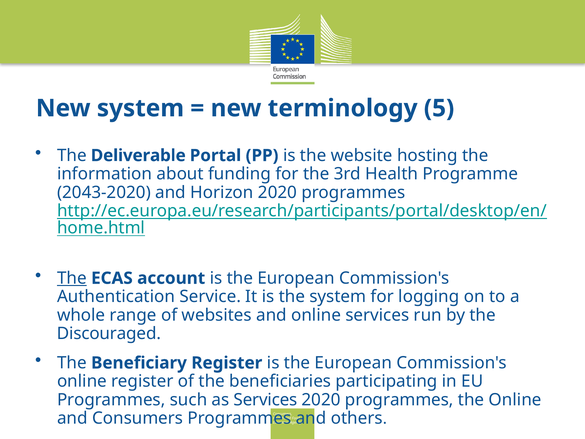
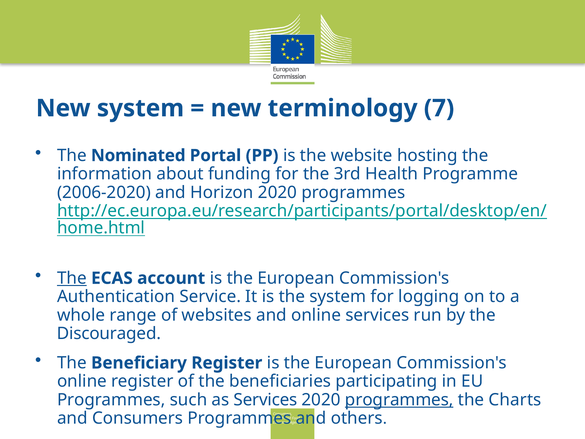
5: 5 -> 7 (439, 108)
Deliverable: Deliverable -> Nominated (138, 155)
2043-2020: 2043-2020 -> 2006-2020 (104, 192)
programmes underline: none -> present (399, 400)
the Online: Online -> Charts (515, 400)
